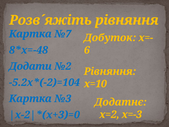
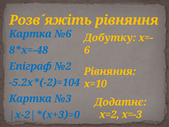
№7: №7 -> №6 (63, 34)
Добуток: Добуток -> Добутку (110, 38)
Додати: Додати -> Епіграф (30, 66)
